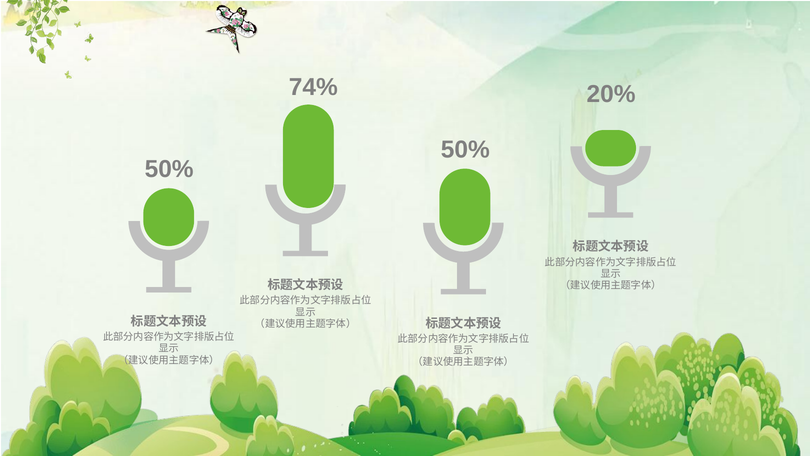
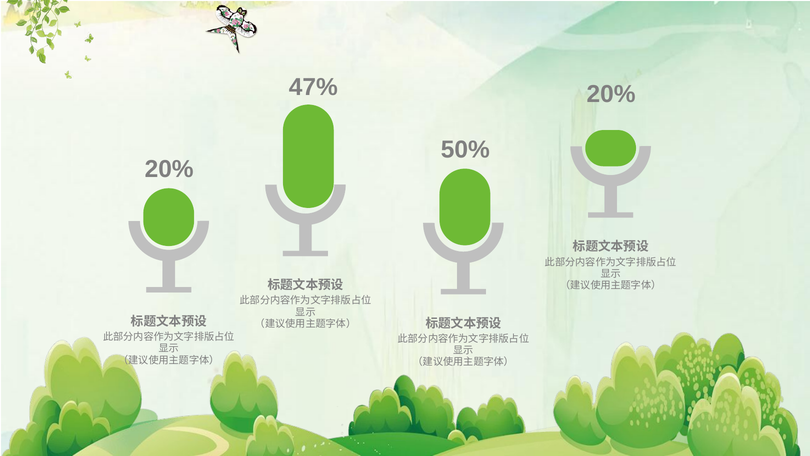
74%: 74% -> 47% (313, 87)
50%: 50% -> 20% (169, 169)
